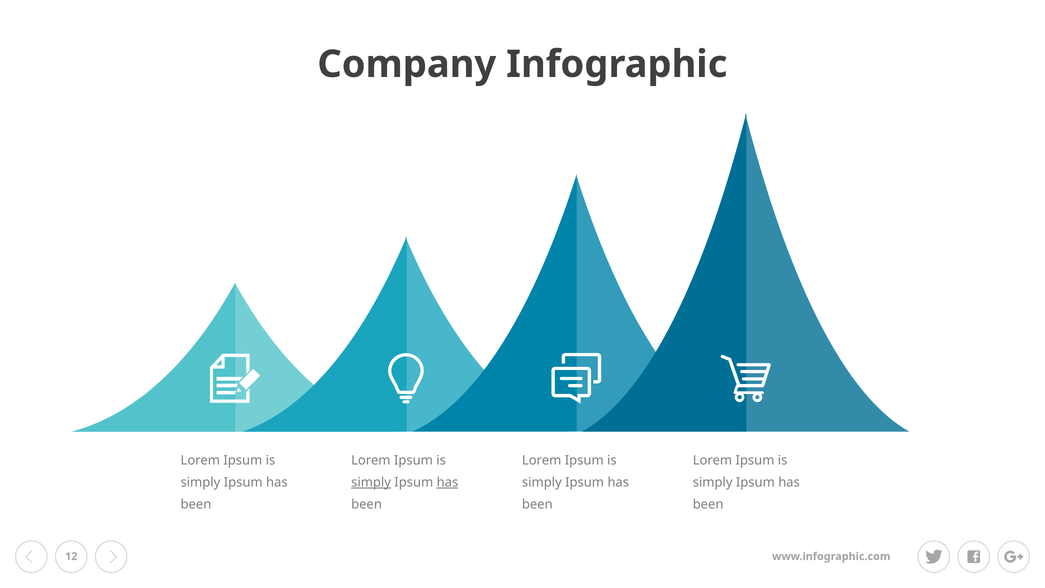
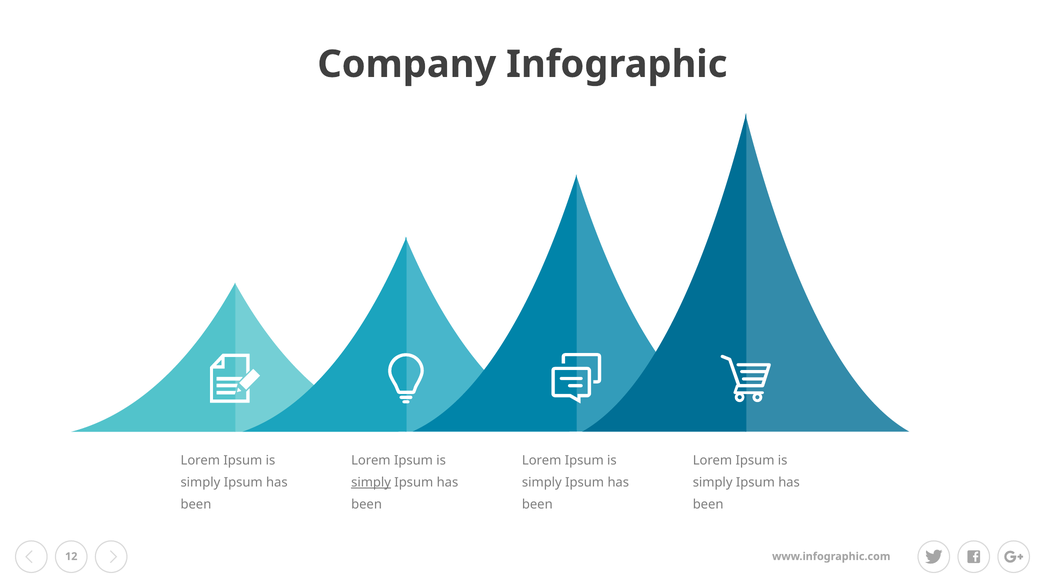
has underline: present -> none (448, 482)
